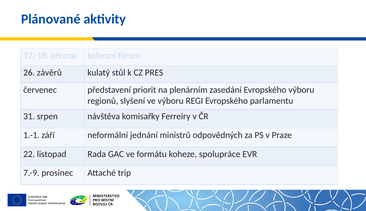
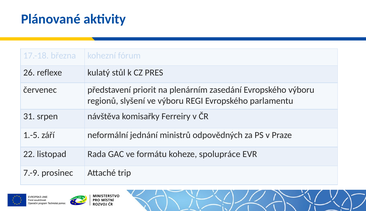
závěrů: závěrů -> reflexe (49, 73)
1.-1: 1.-1 -> 1.-5 (31, 135)
